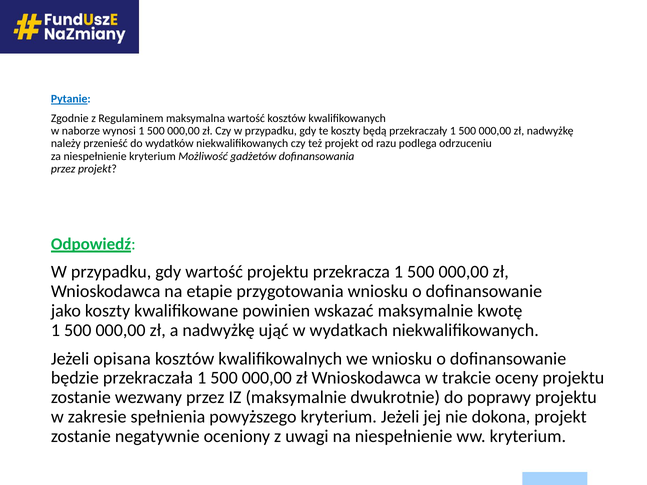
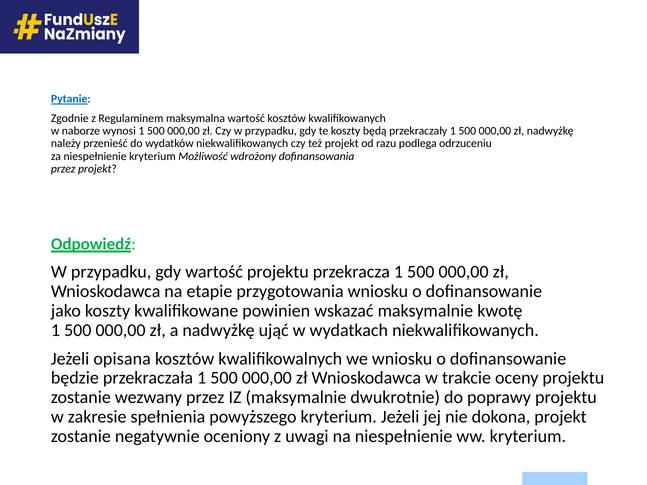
gadżetów: gadżetów -> wdrożony (253, 156)
